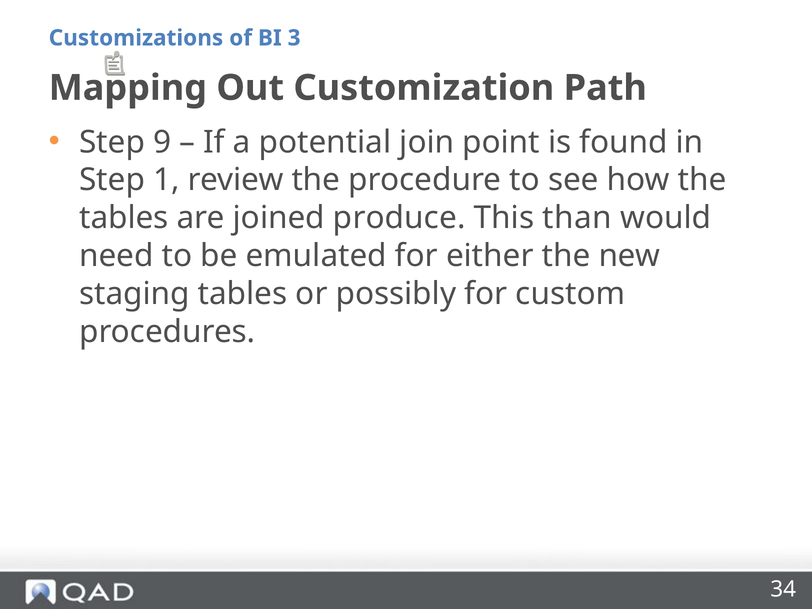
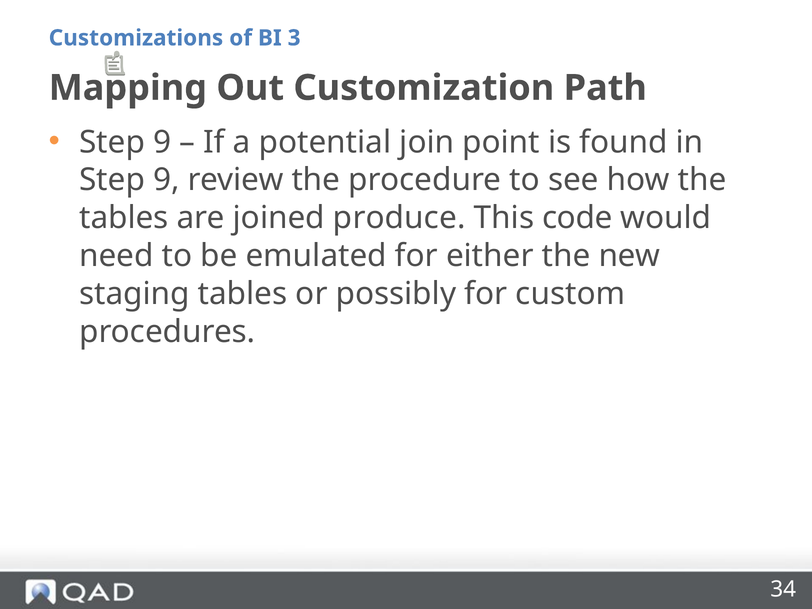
1: 1 -> 9 (166, 180)
than: than -> code (577, 218)
